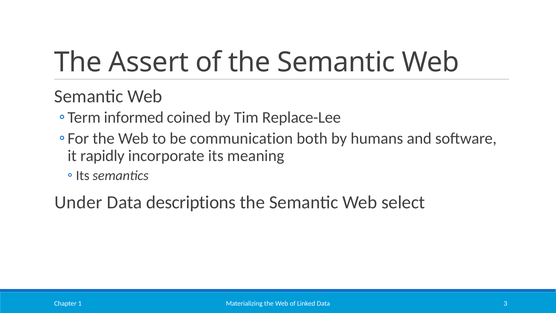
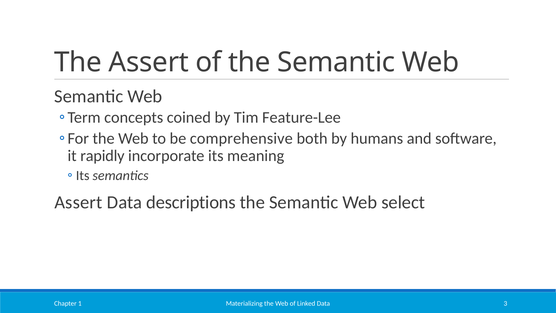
informed: informed -> concepts (134, 117)
Replace-Lee: Replace-Lee -> Feature-Lee (301, 117)
communication: communication -> comprehensive (241, 138)
Under: Under -> Assert (78, 202)
